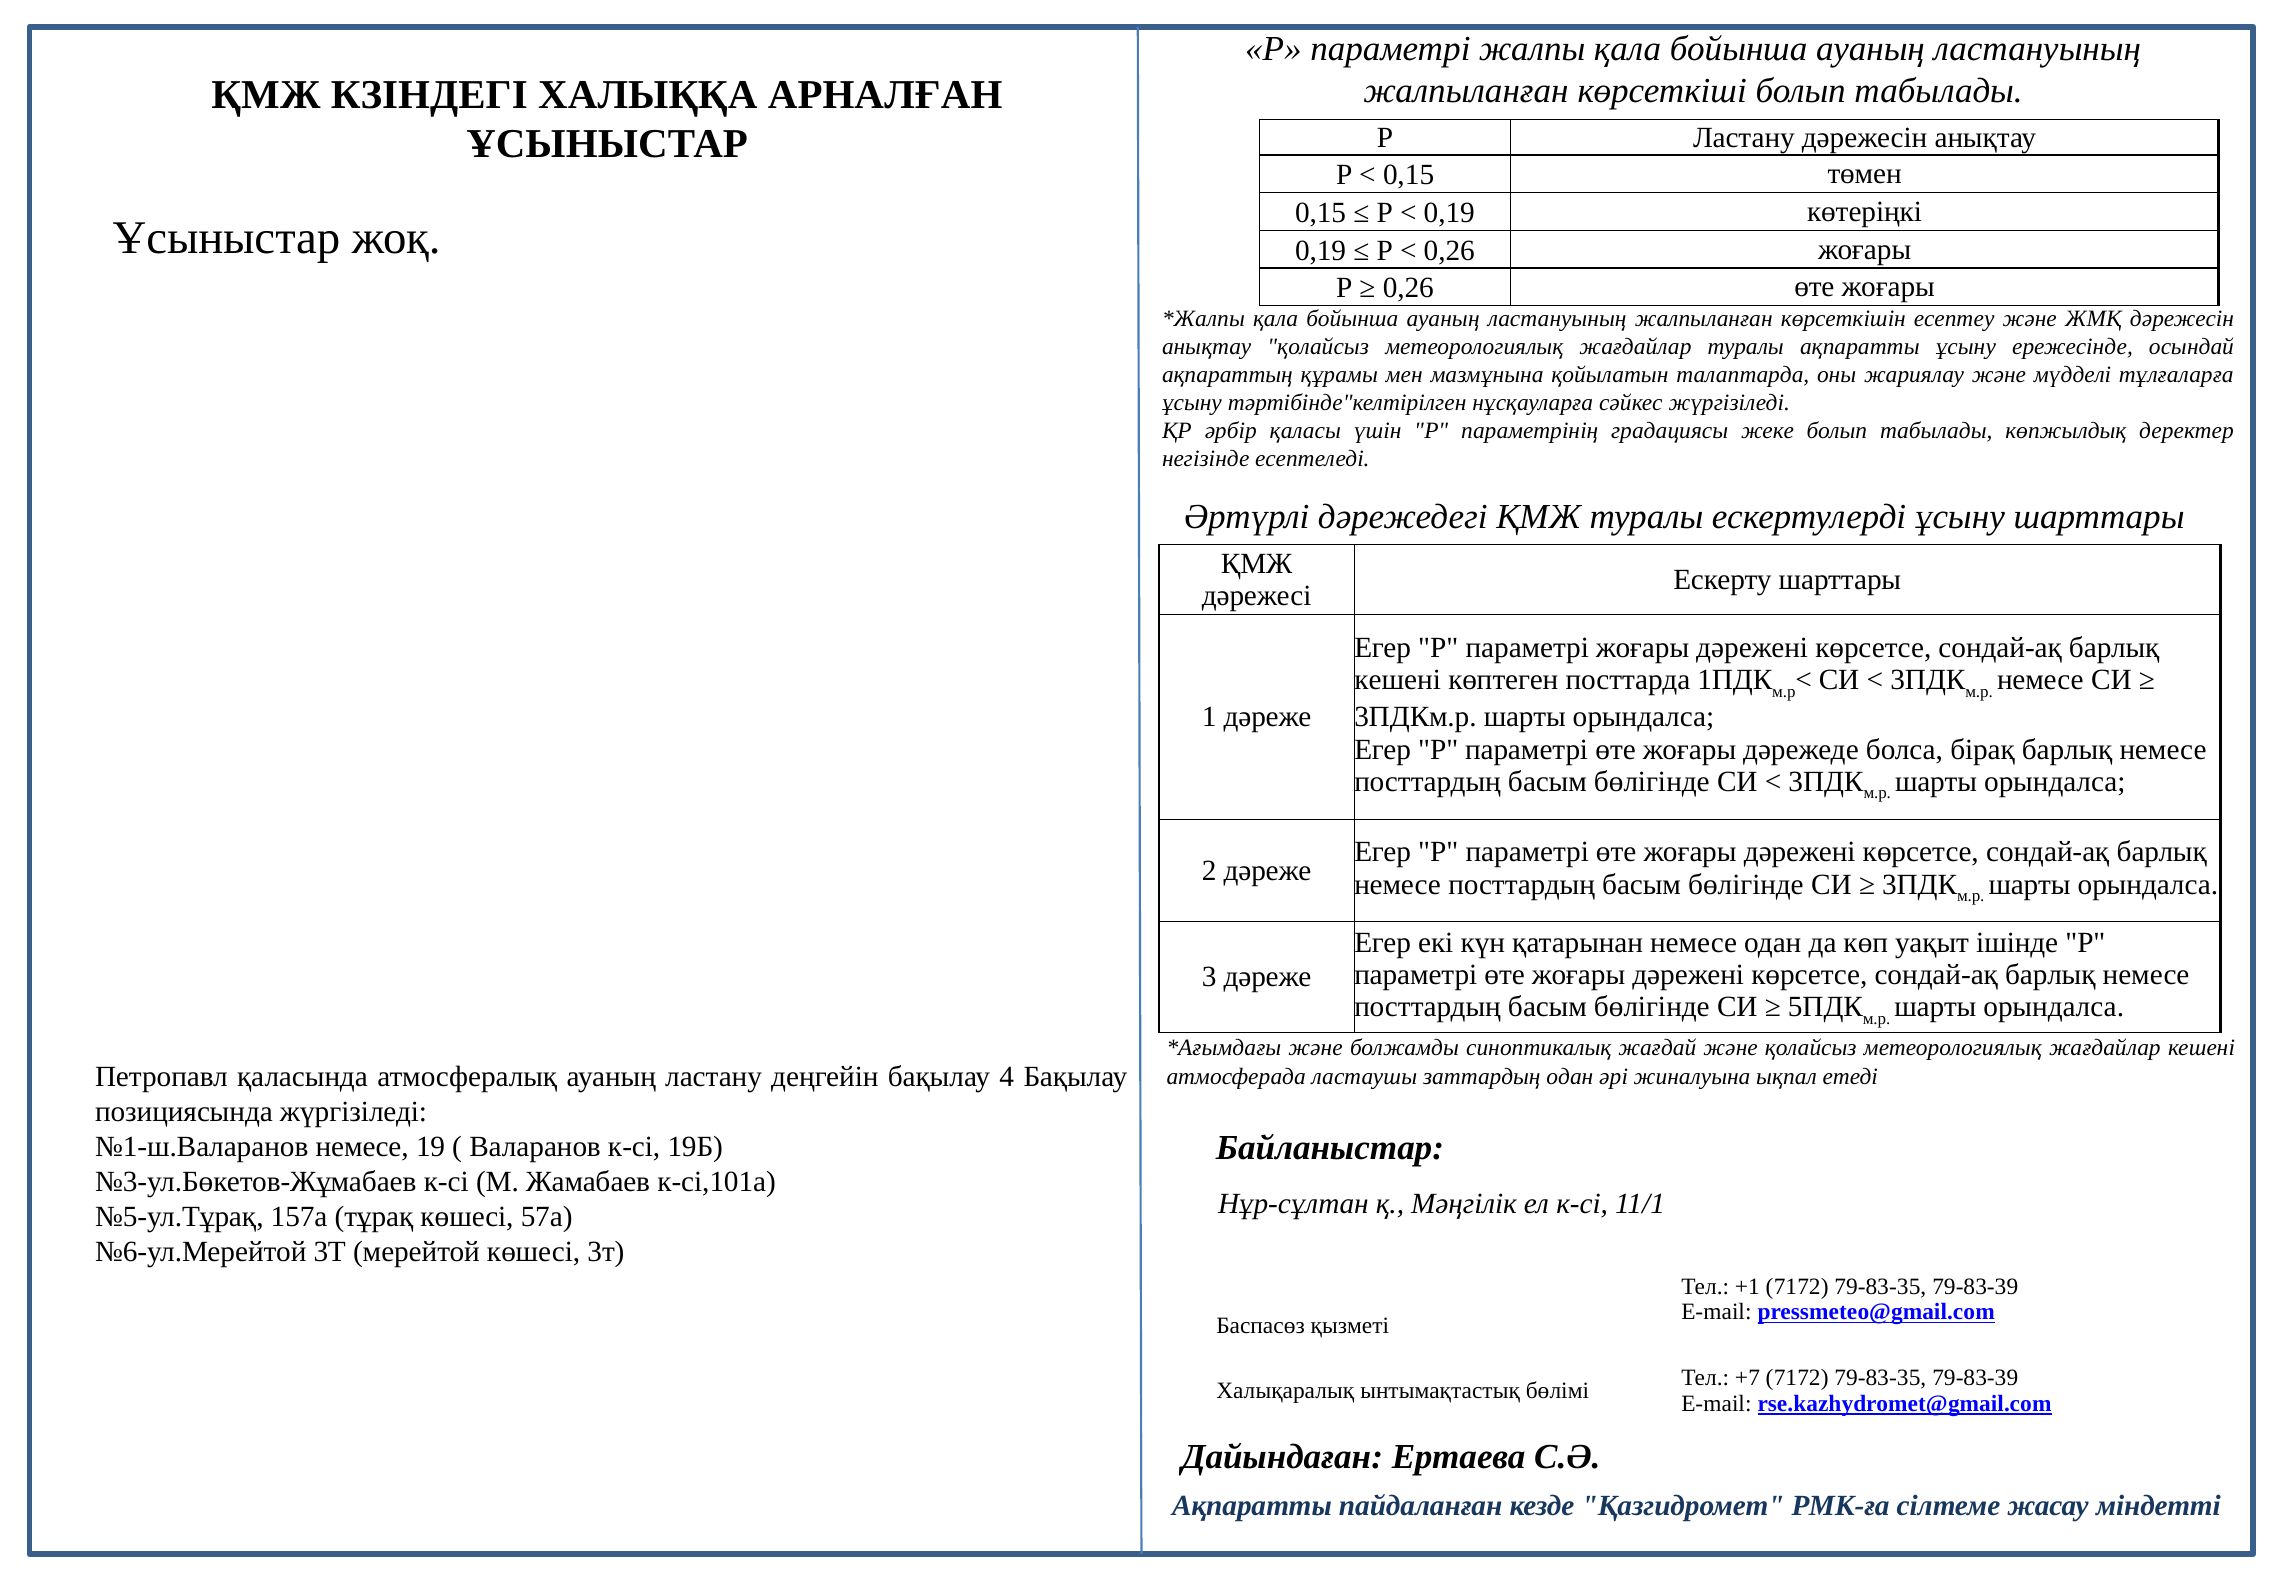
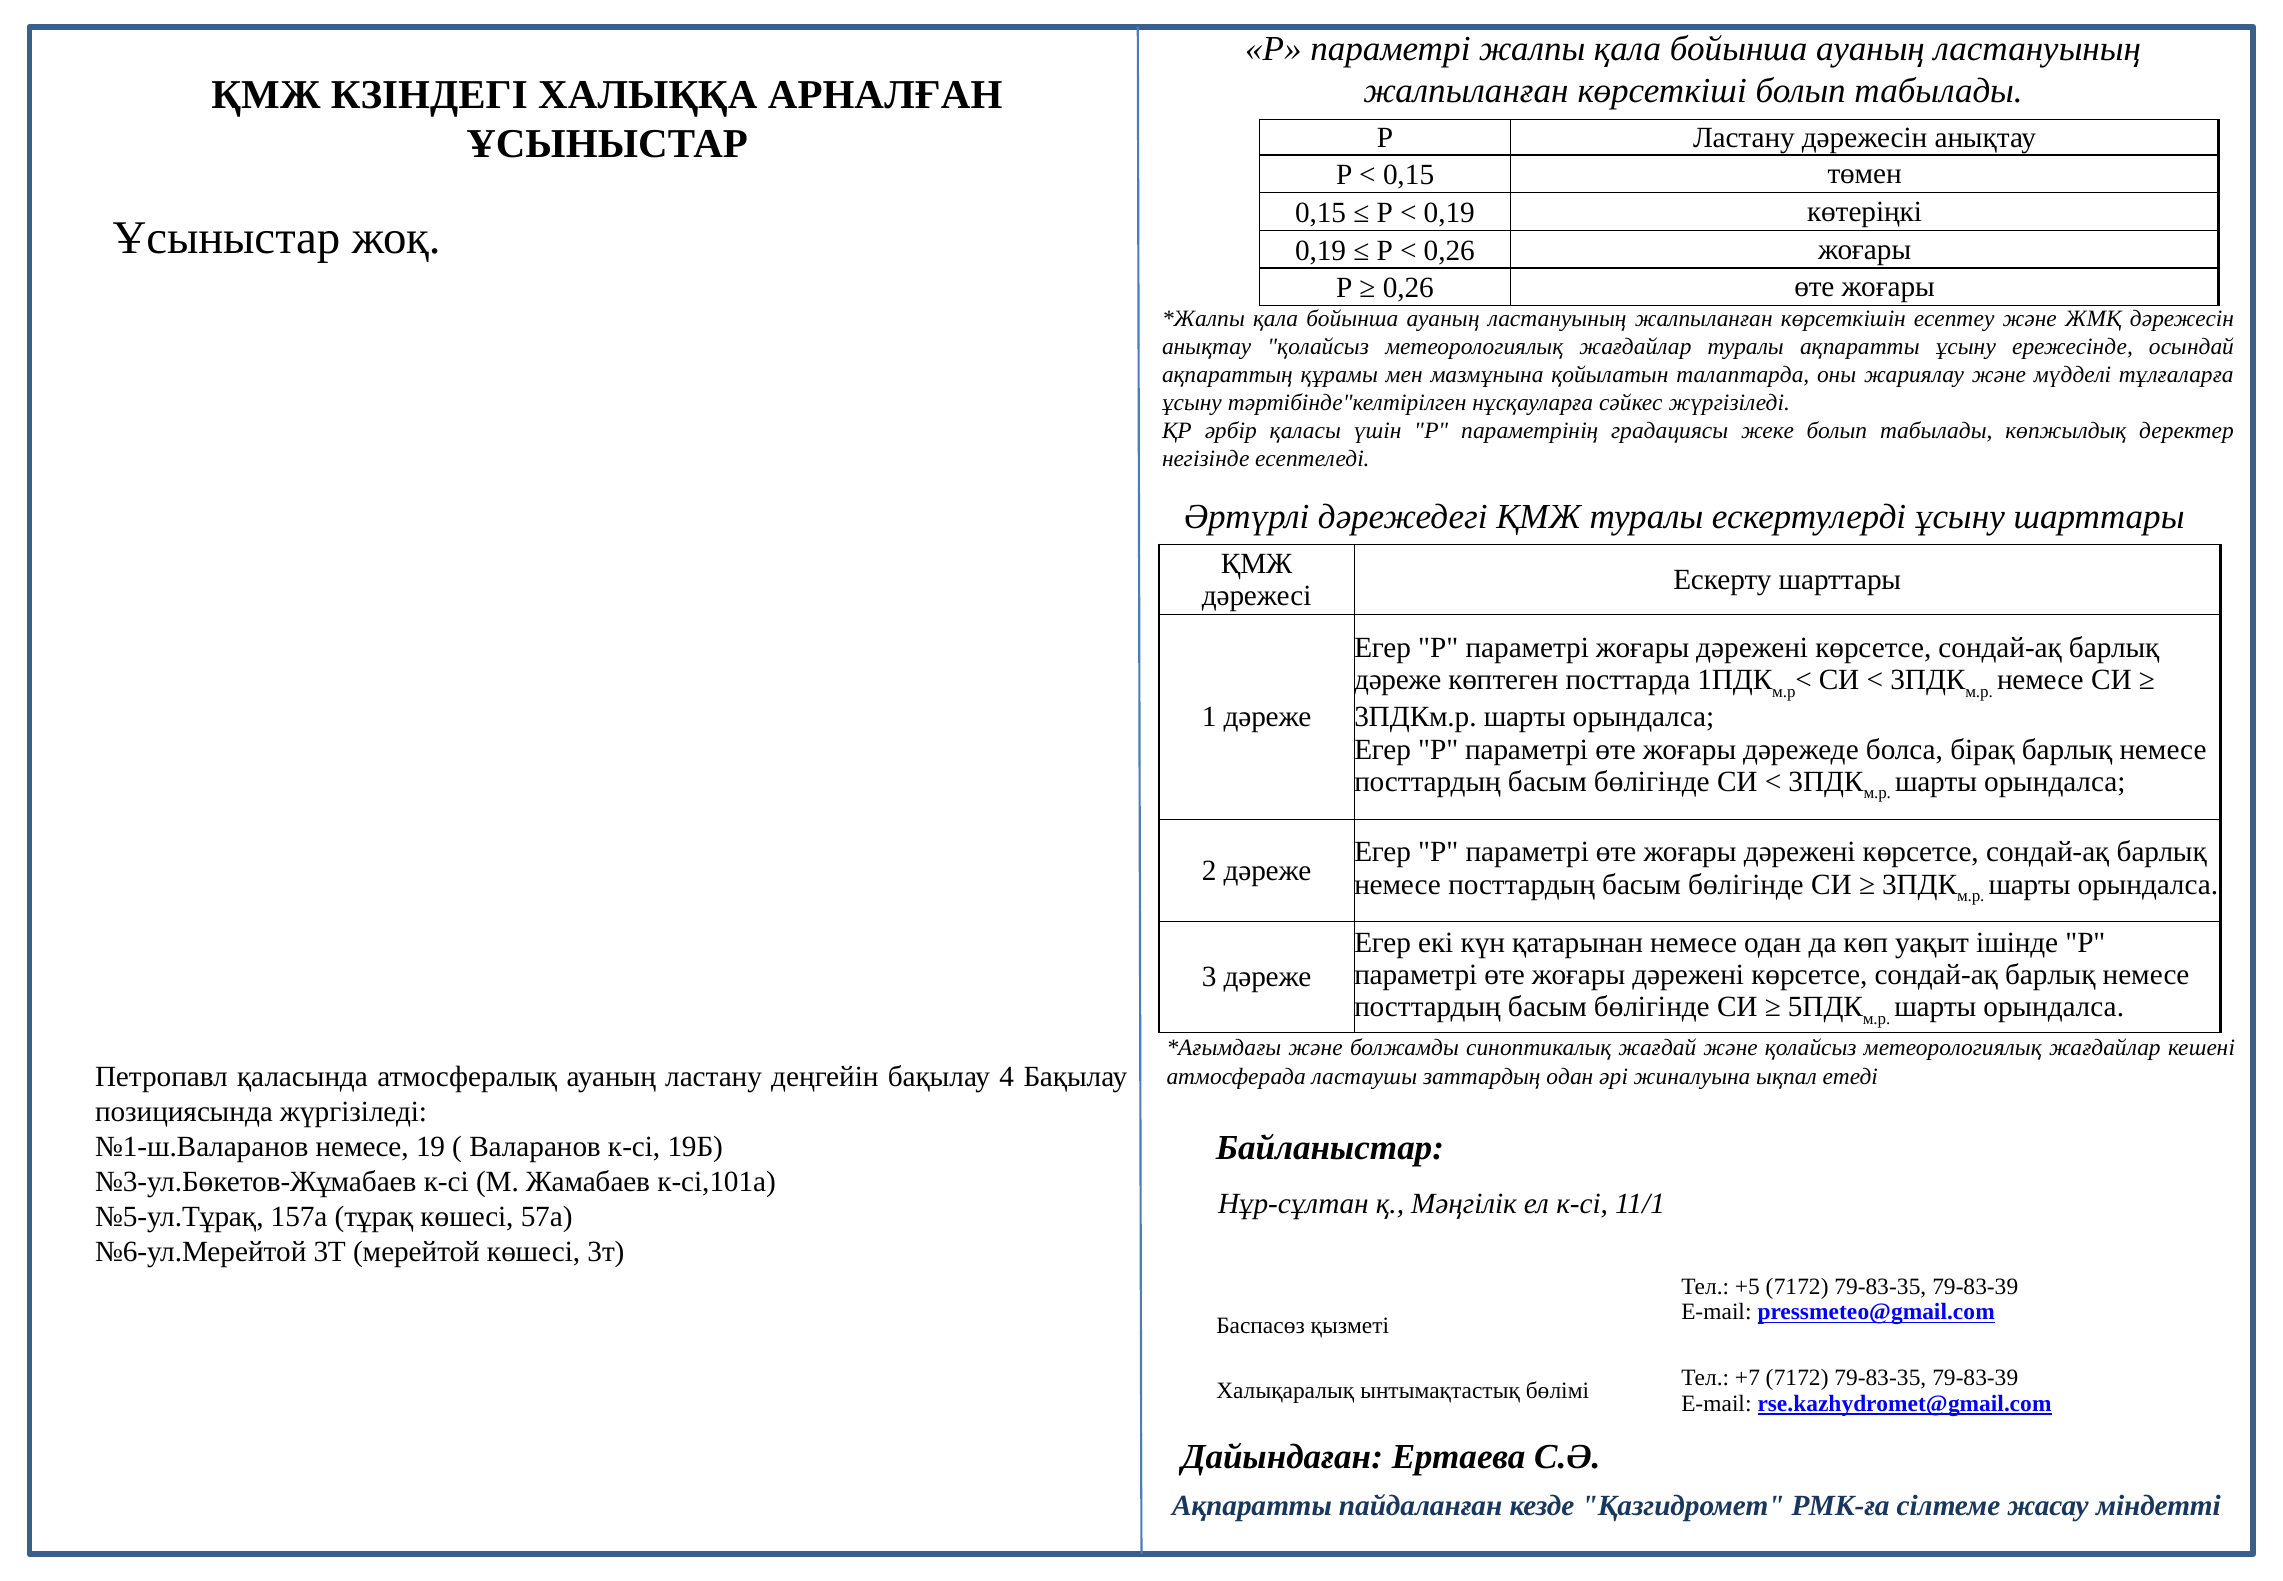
кешені: кешені -> дәреже (1398, 680)
+1: +1 -> +5 (1747, 1286)
